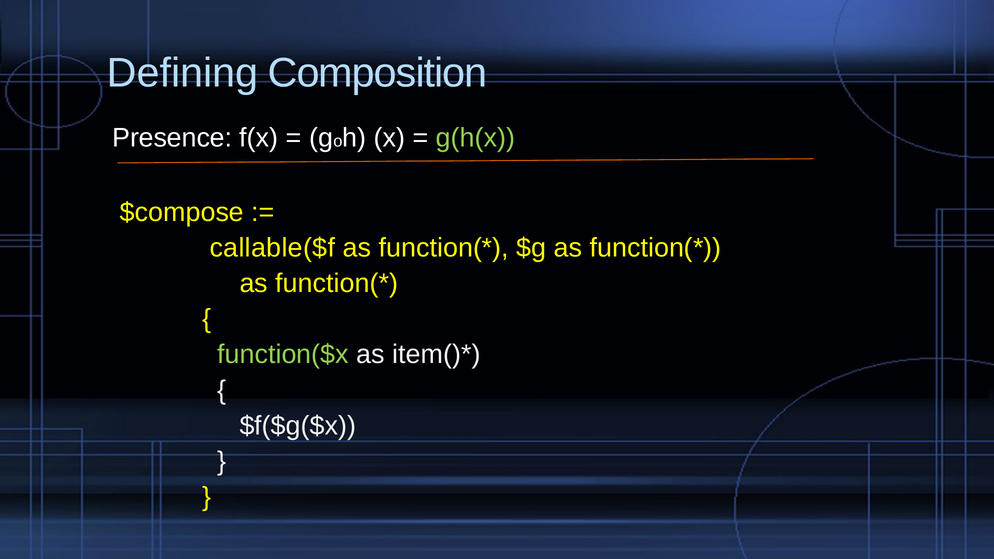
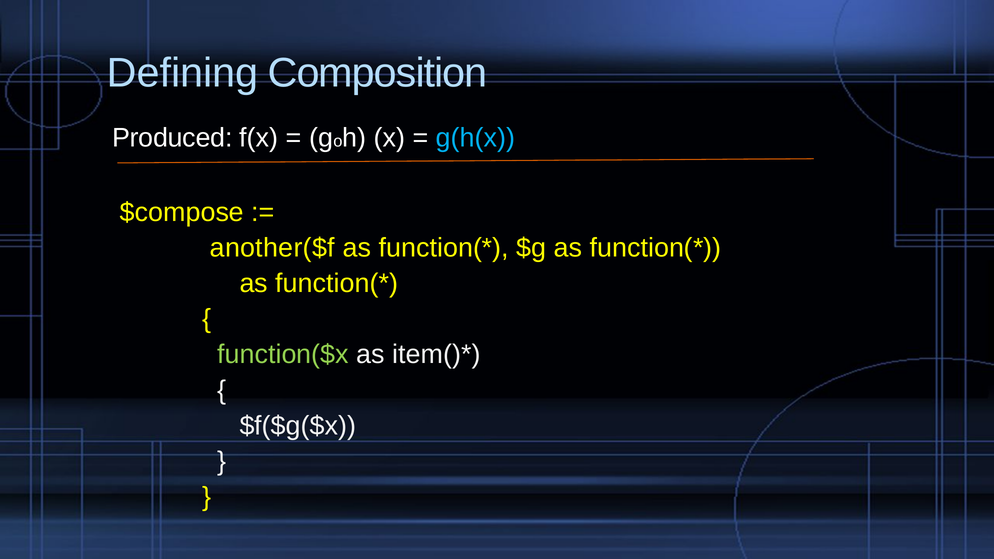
Presence: Presence -> Produced (172, 138)
g(h(x colour: light green -> light blue (476, 138)
callable($f: callable($f -> another($f (272, 248)
